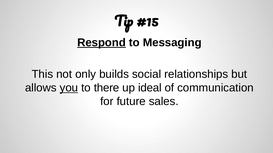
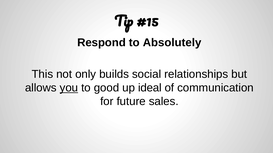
Respond underline: present -> none (101, 43)
Messaging: Messaging -> Absolutely (172, 43)
there: there -> good (106, 88)
